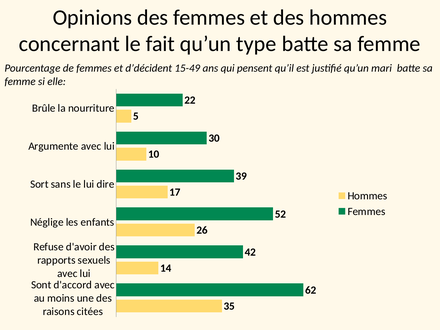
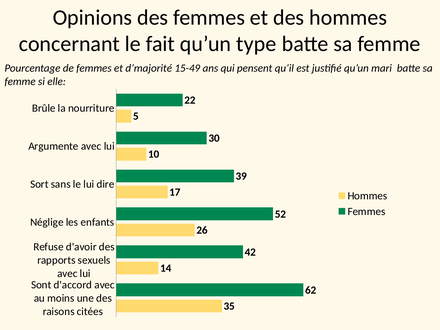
d’décident: d’décident -> d’majorité (149, 68)
